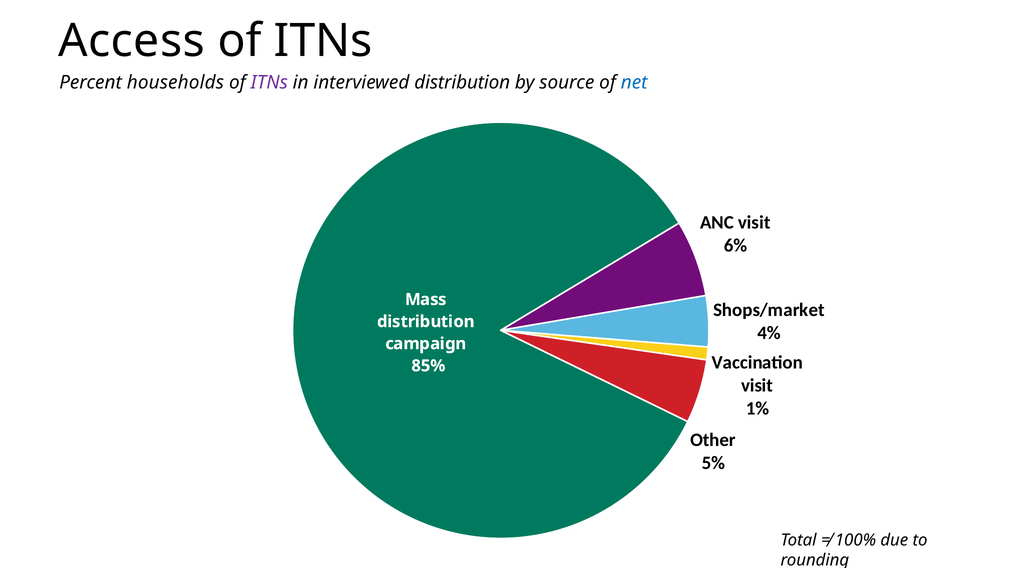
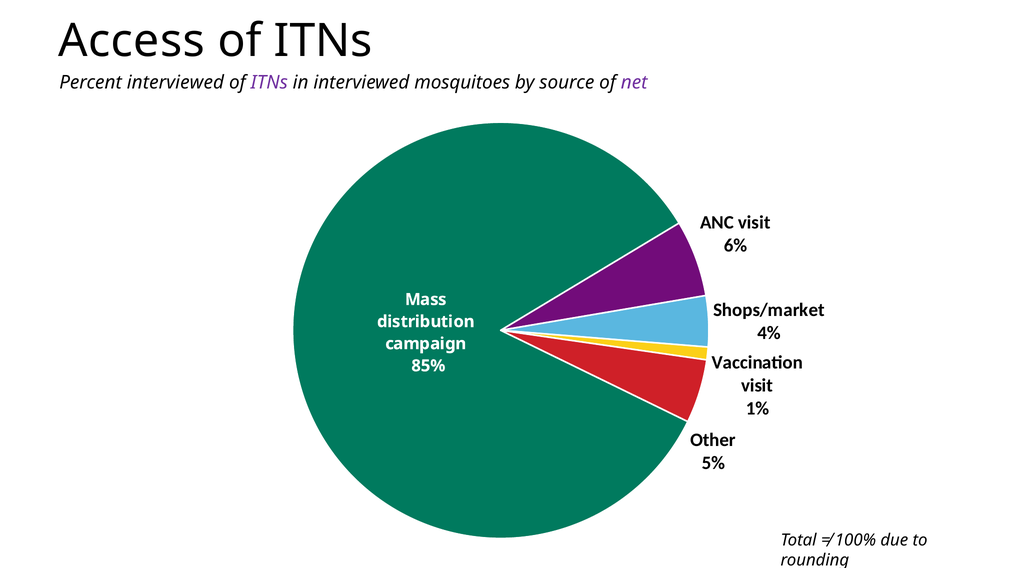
Percent households: households -> interviewed (175, 82)
interviewed distribution: distribution -> mosquitoes (462, 82)
net colour: blue -> purple (634, 82)
